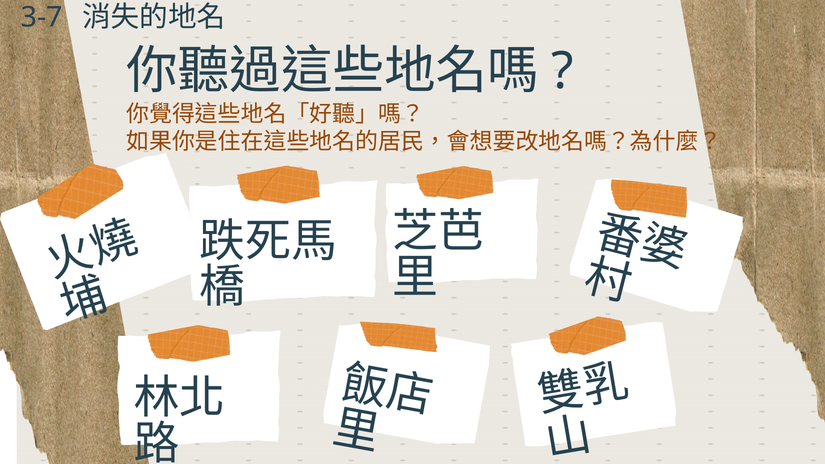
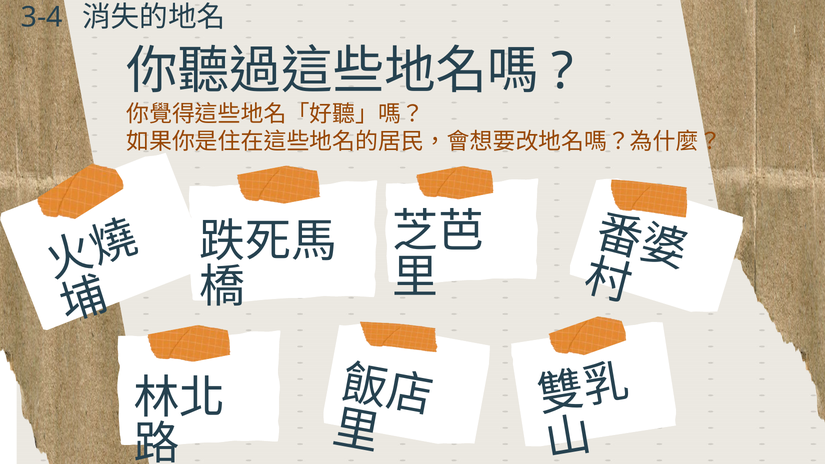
3-7: 3-7 -> 3-4 (42, 17)
